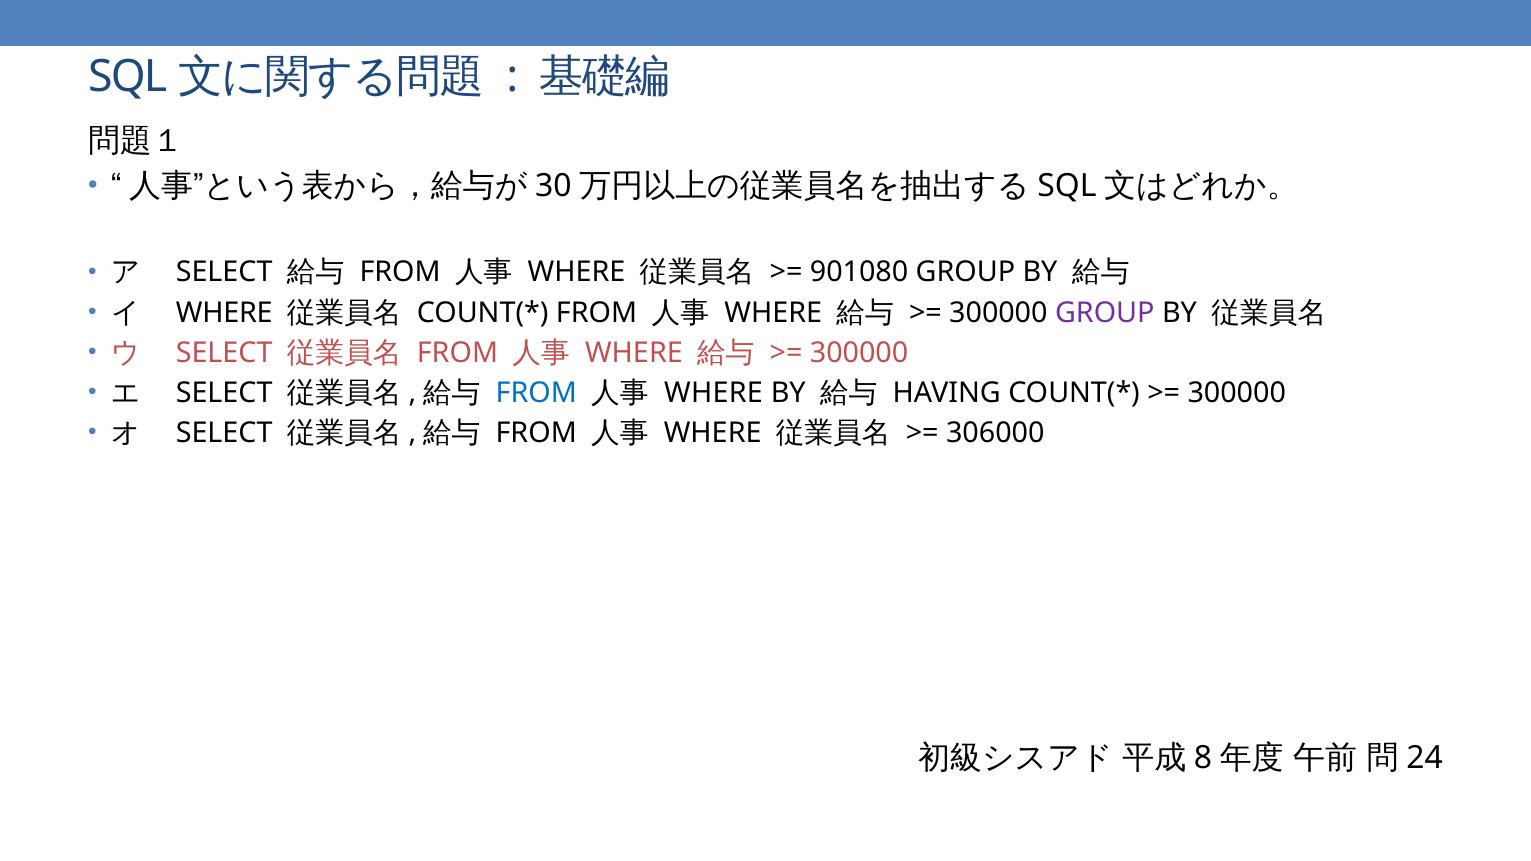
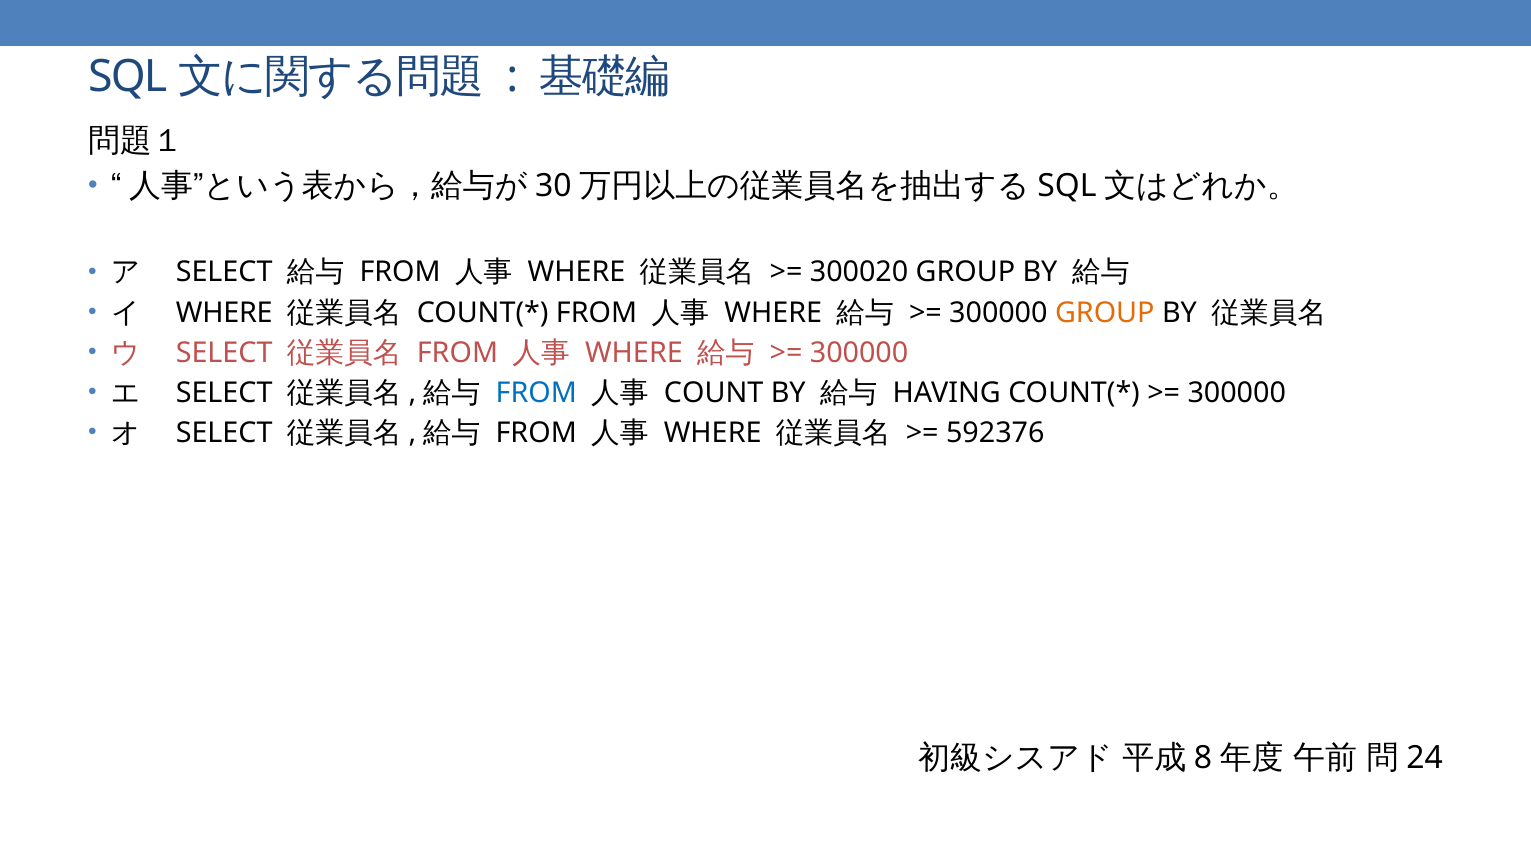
901080: 901080 -> 300020 (859, 273)
GROUP colour: purple -> orange (1105, 313)
WHERE: WHERE -> COUNT (714, 393)
306000: 306000 -> 592376 (995, 433)
